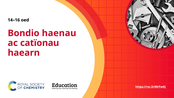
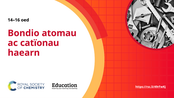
haenau: haenau -> atomau (59, 33)
